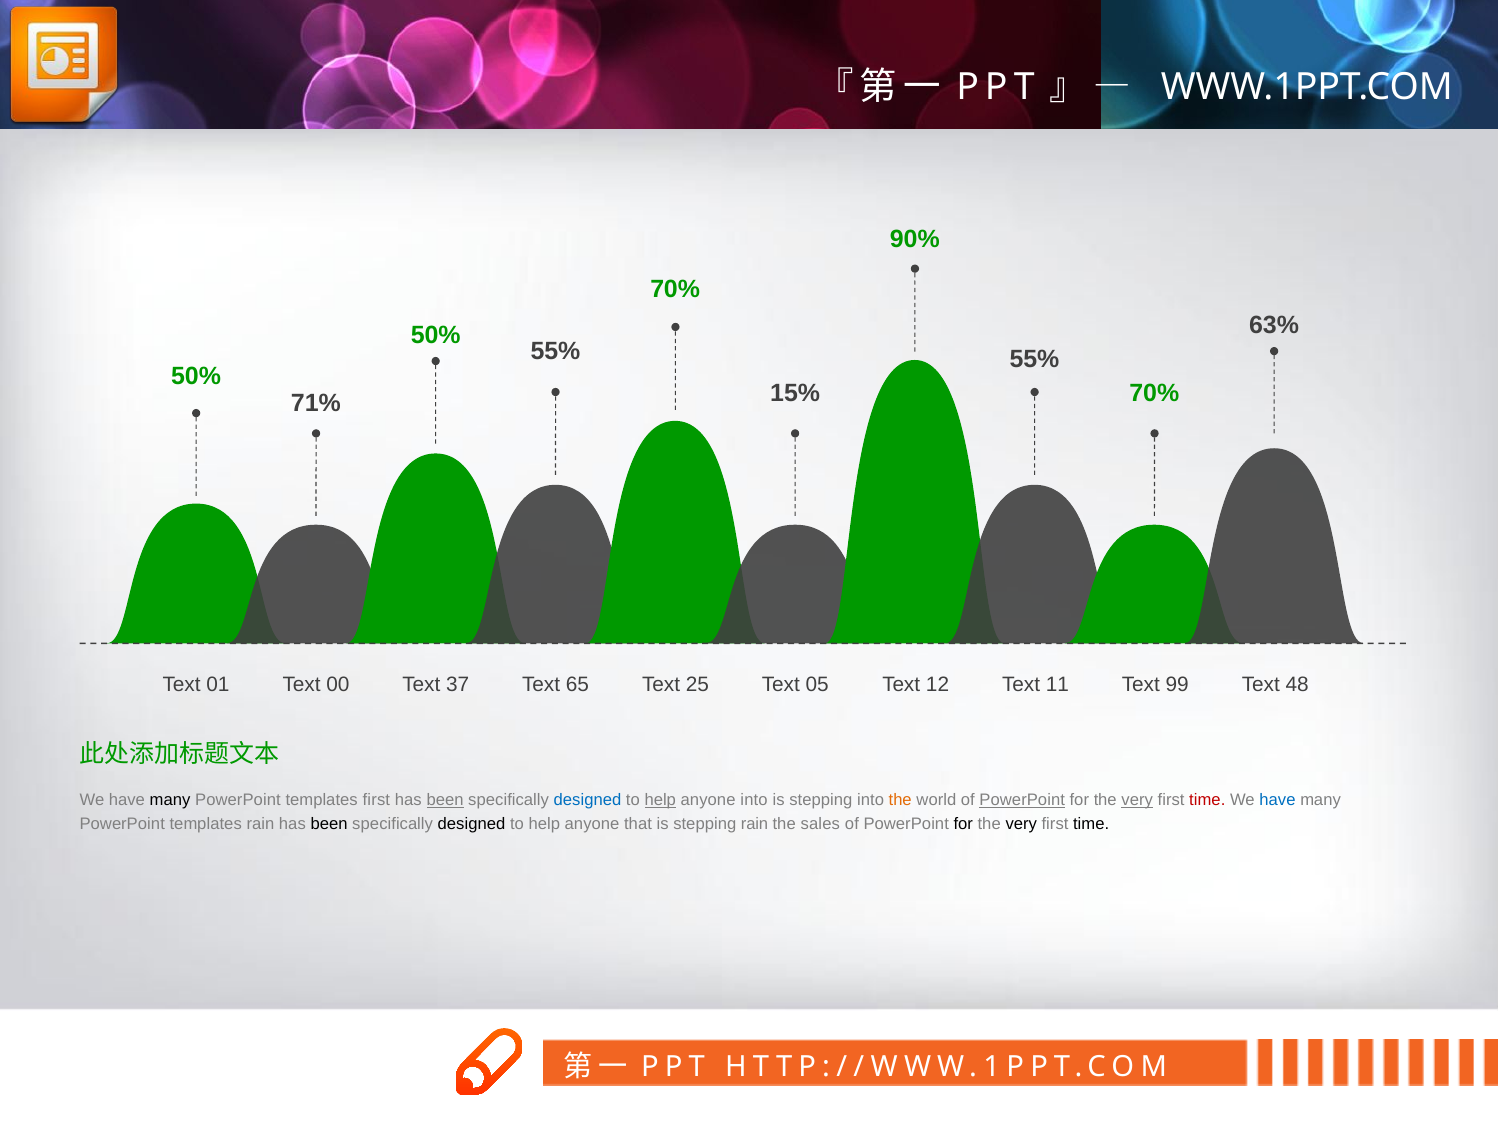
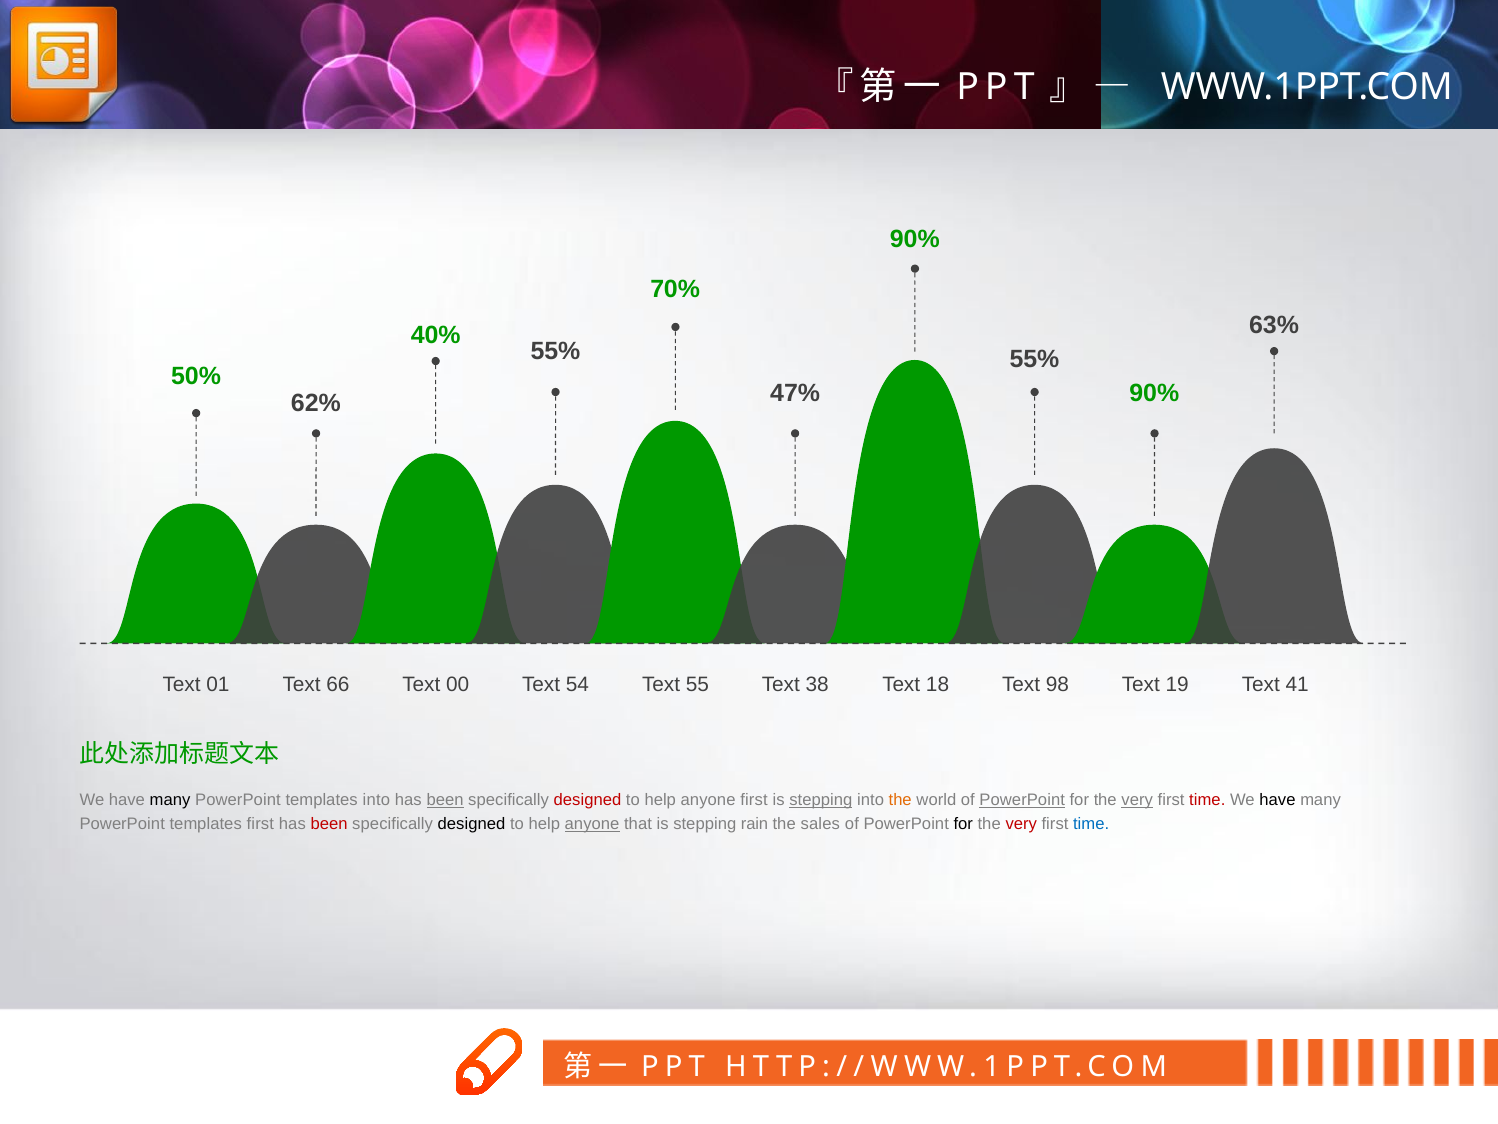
50%: 50% -> 40% (436, 335)
15%: 15% -> 47% (795, 393)
70%: 70% -> 90% (1154, 393)
71%: 71% -> 62% (316, 403)
00: 00 -> 66 (338, 684)
37: 37 -> 00 (458, 684)
65: 65 -> 54 (577, 684)
25: 25 -> 55 (697, 684)
05: 05 -> 38 (817, 684)
12: 12 -> 18 (938, 684)
11: 11 -> 98 (1057, 684)
99: 99 -> 19 (1177, 684)
48: 48 -> 41 (1297, 684)
templates first: first -> into (376, 800)
designed colour: blue -> red (588, 800)
help underline: present -> none (660, 800)
anyone into: into -> first (754, 800)
stepping underline: none -> present (821, 800)
have colour: blue -> black (1277, 800)
templates rain: rain -> first (260, 824)
been colour: black -> red (329, 824)
anyone underline: none -> present (592, 824)
very colour: black -> red (1021, 824)
time colour: black -> blue (1091, 824)
